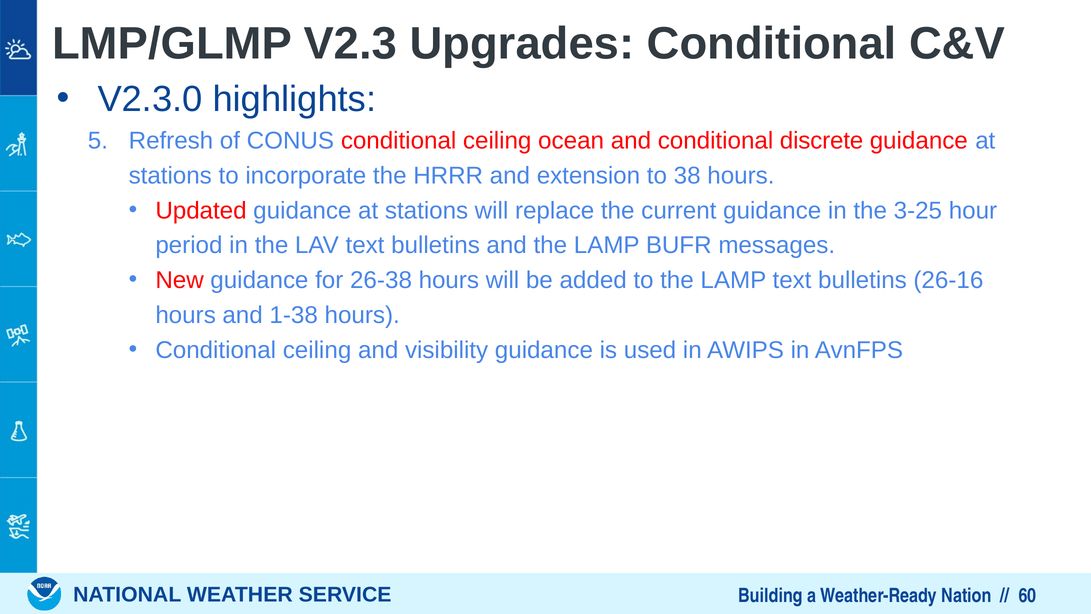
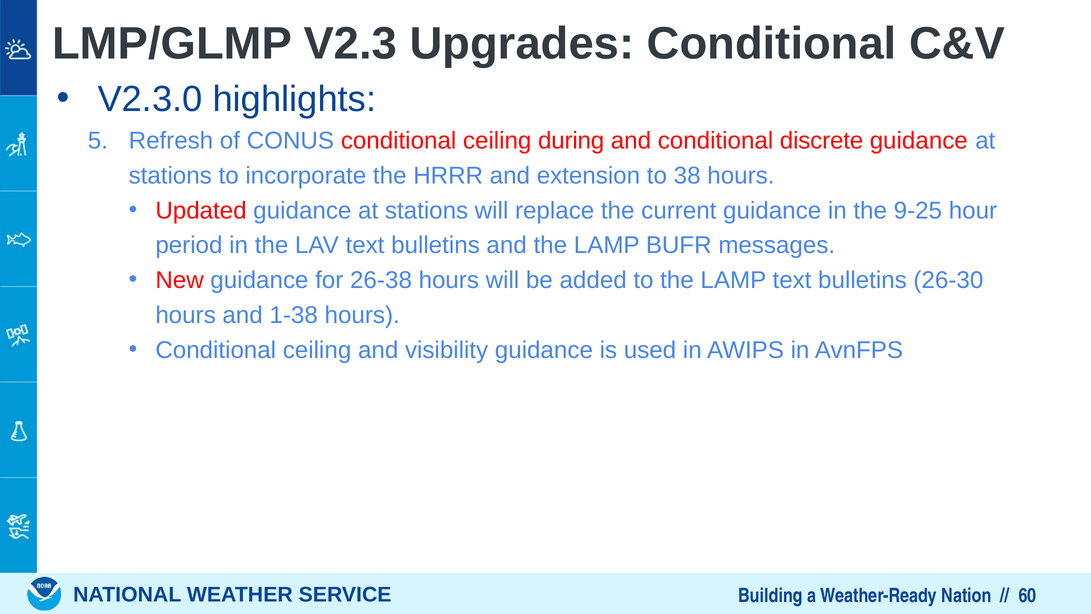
ocean: ocean -> during (571, 141)
3-25: 3-25 -> 9-25 (918, 210)
26-16: 26-16 -> 26-30 (948, 280)
